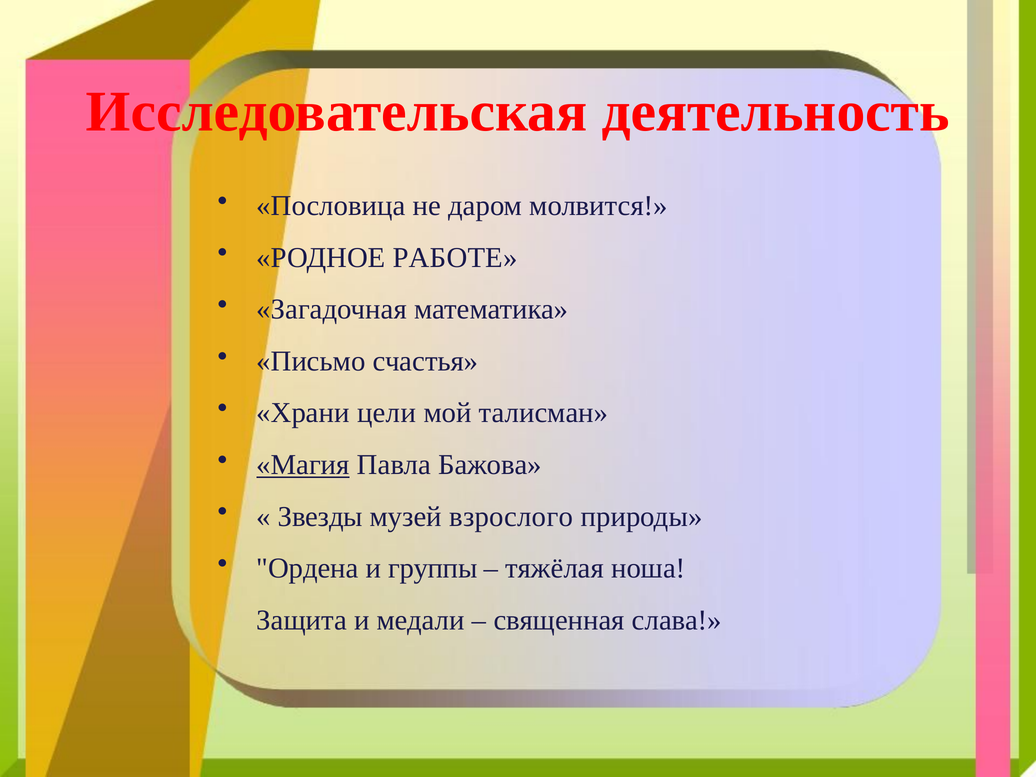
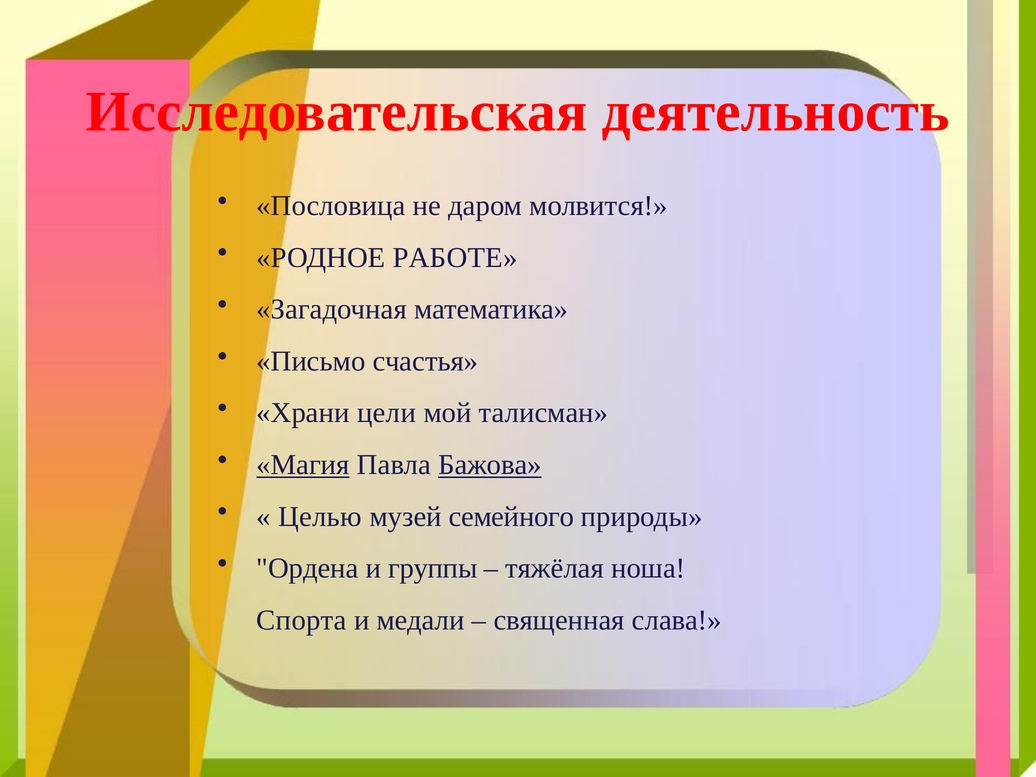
Бажова underline: none -> present (490, 465)
Звезды: Звезды -> Целью (320, 517)
взрослого: взрослого -> семейного (511, 517)
Защита: Защита -> Спорта (301, 620)
